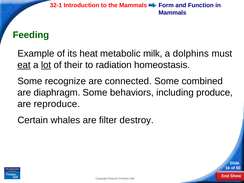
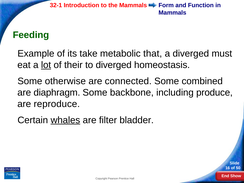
heat: heat -> take (89, 54)
milk: milk -> that (153, 54)
a dolphins: dolphins -> diverged (191, 54)
eat underline: present -> none (24, 65)
to radiation: radiation -> diverged (114, 65)
recognize: recognize -> otherwise (65, 81)
behaviors: behaviors -> backbone (132, 93)
whales underline: none -> present (65, 120)
destroy: destroy -> bladder (137, 120)
